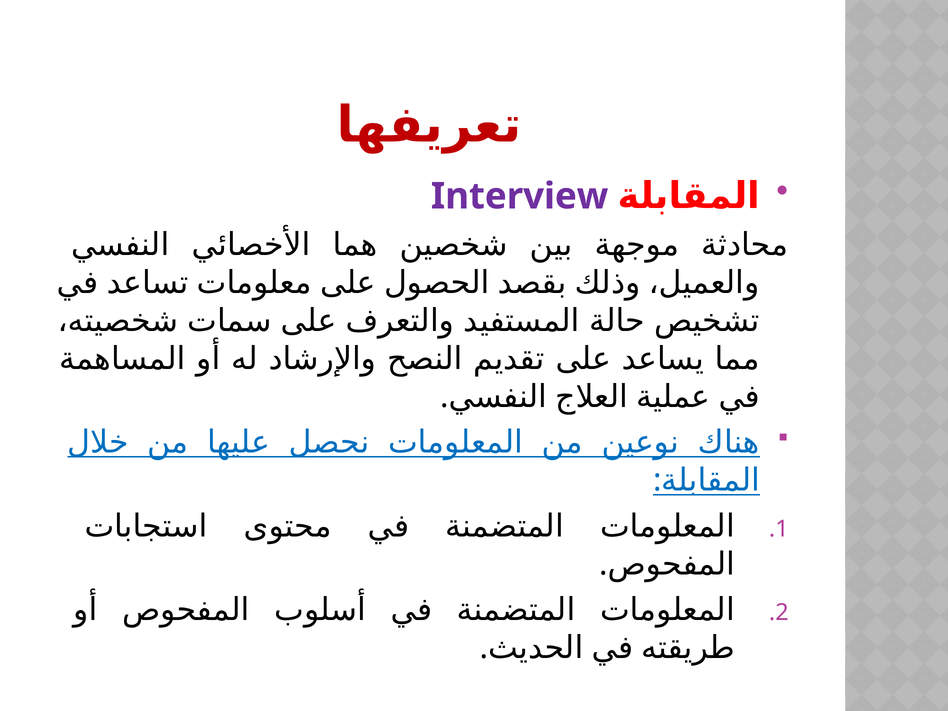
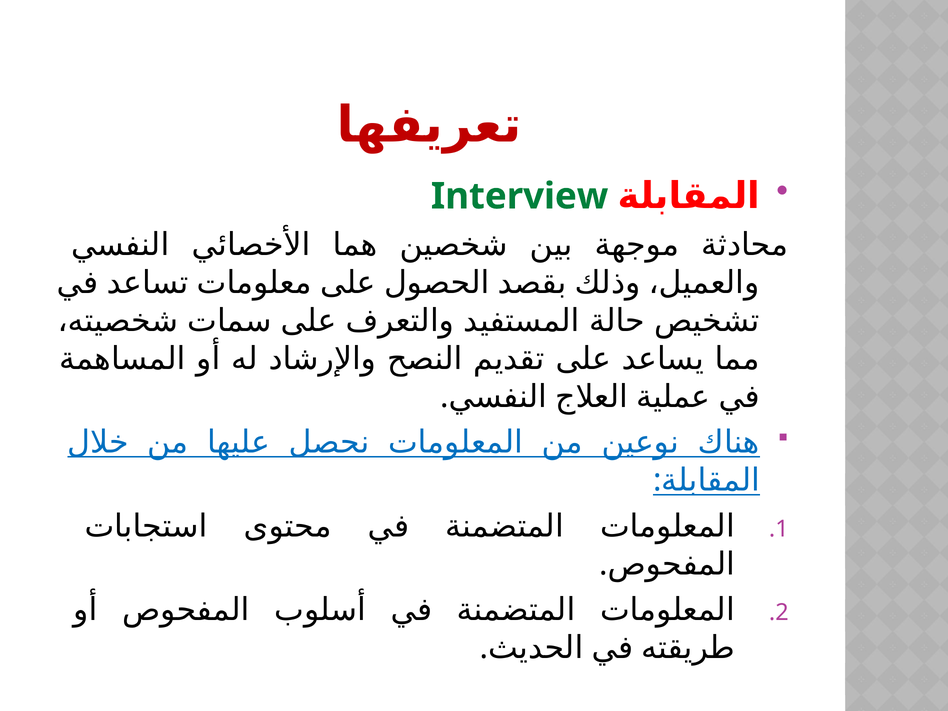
Interview colour: purple -> green (520, 196)
